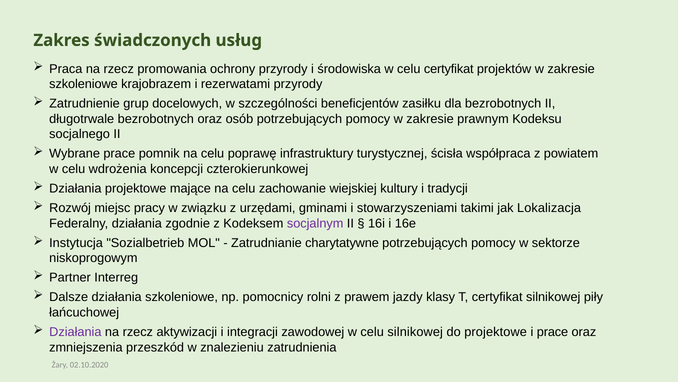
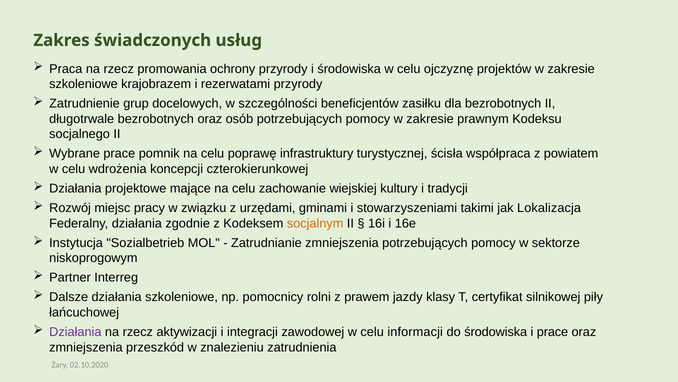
celu certyfikat: certyfikat -> ojczyznę (449, 69)
socjalnym colour: purple -> orange (315, 223)
Zatrudnianie charytatywne: charytatywne -> zmniejszenia (342, 243)
celu silnikowej: silnikowej -> informacji (415, 332)
do projektowe: projektowe -> środowiska (496, 332)
